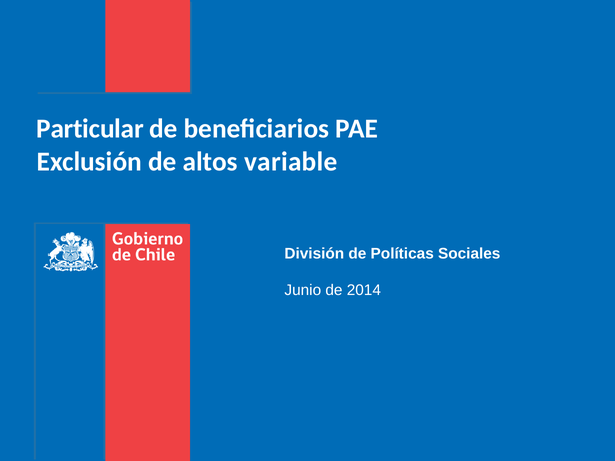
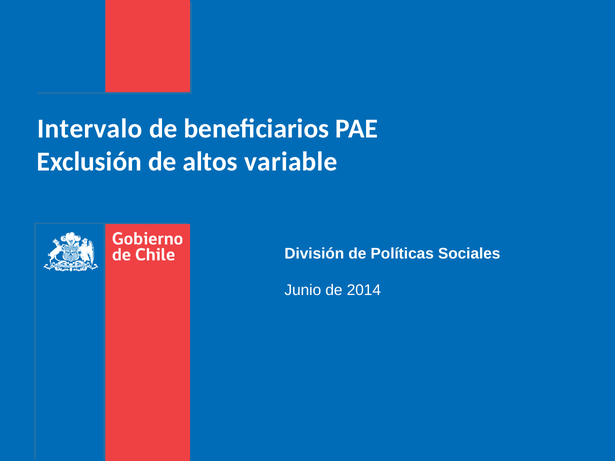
Particular: Particular -> Intervalo (90, 129)
